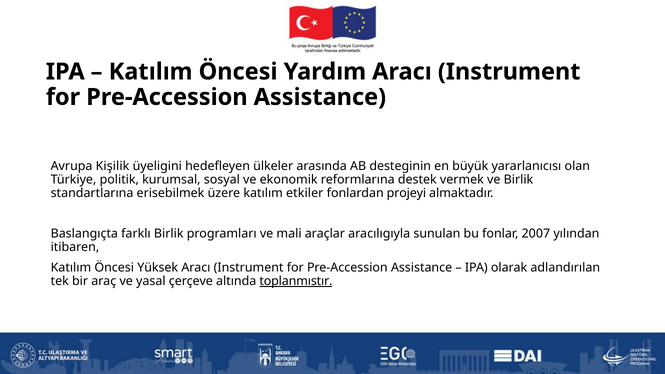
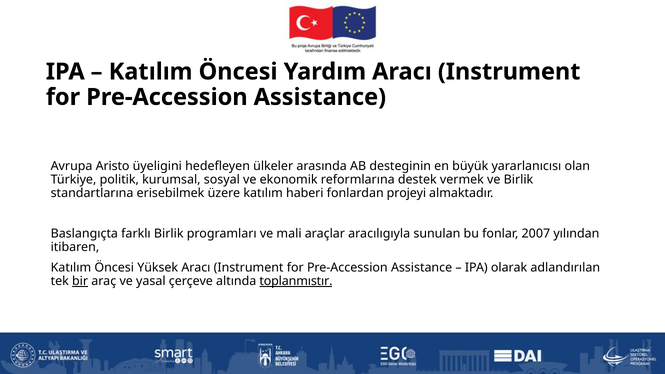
Kişilik: Kişilik -> Aristo (113, 166)
etkiler: etkiler -> haberi (305, 193)
bir underline: none -> present (80, 281)
